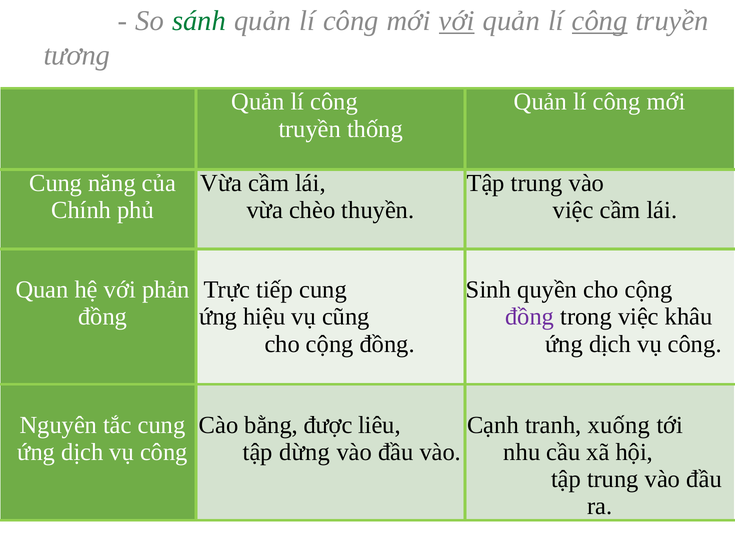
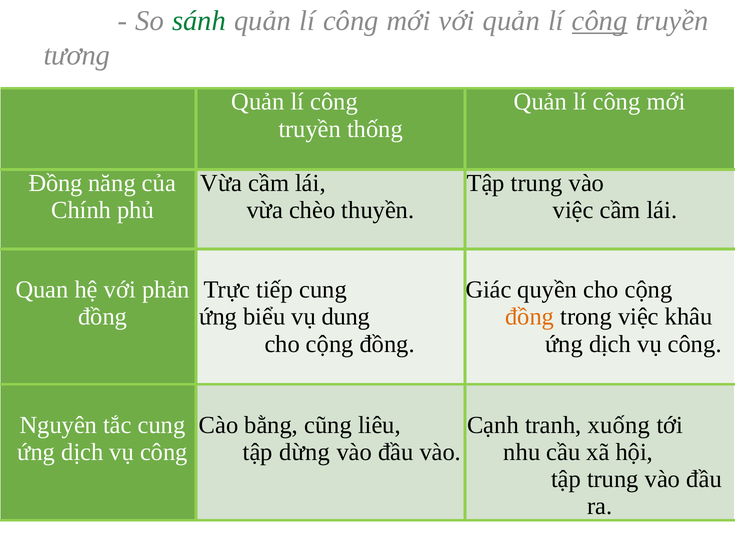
với underline: present -> none (457, 21)
Cung: Cung -> Đồng (56, 183)
Sinh: Sinh -> Giác (489, 290)
hiệu: hiệu -> biểu (264, 317)
cũng: cũng -> dung (346, 317)
đồng colour: purple -> orange (530, 317)
được: được -> cũng (328, 425)
